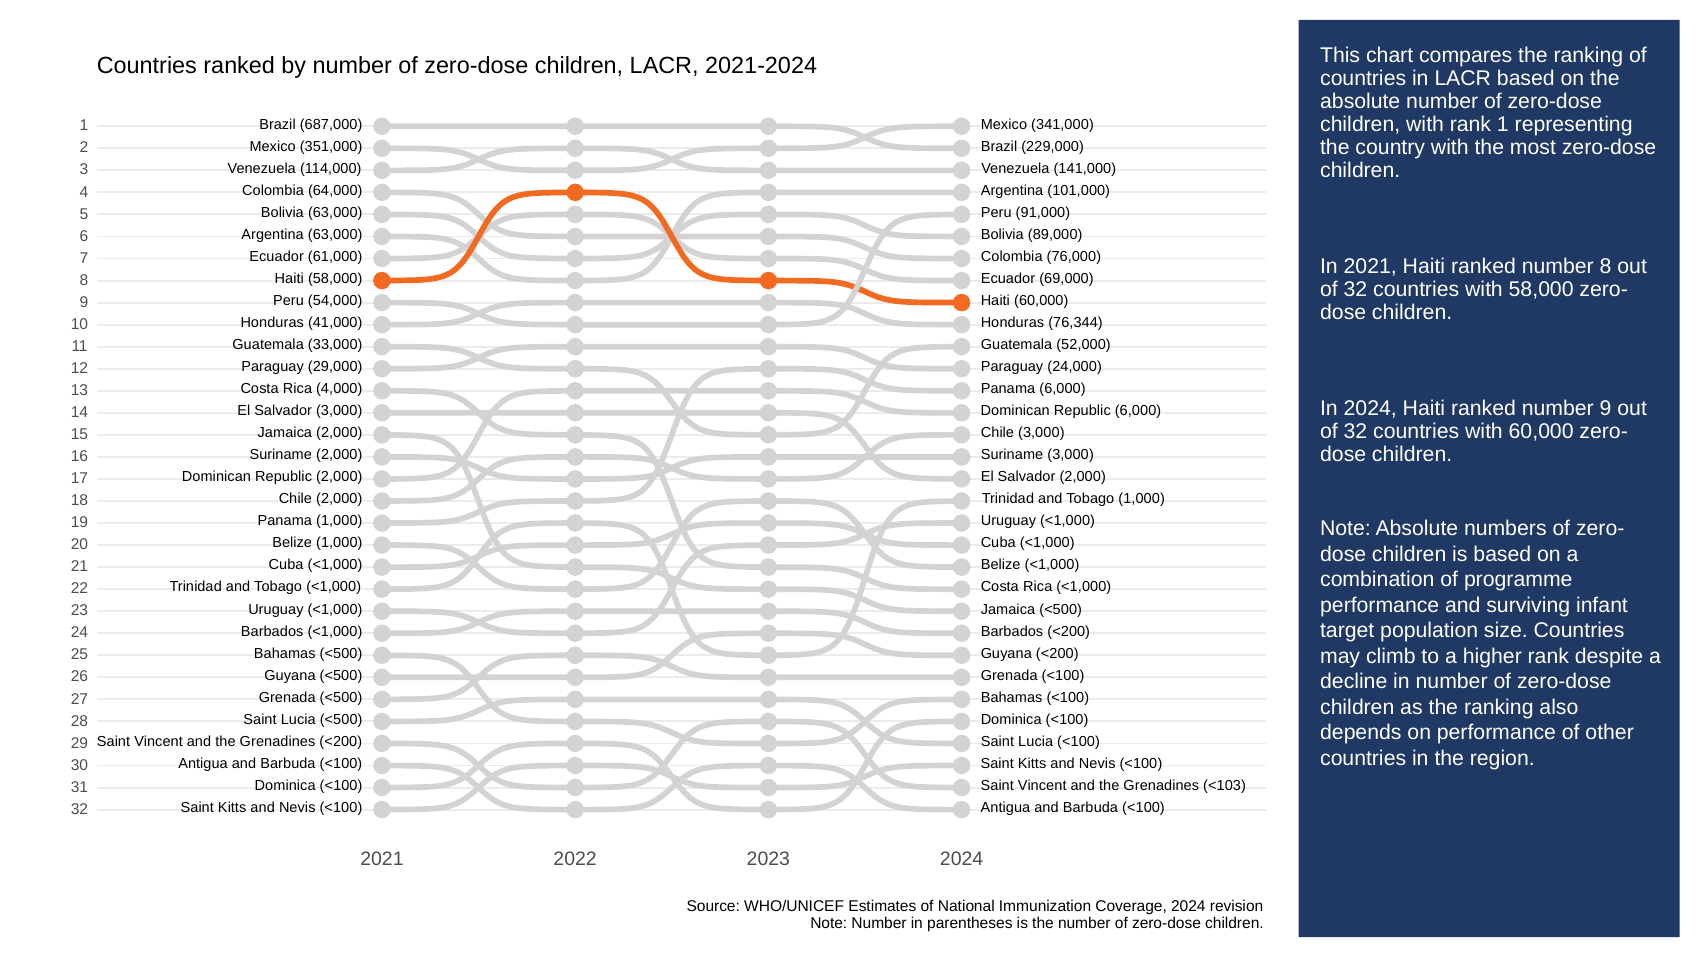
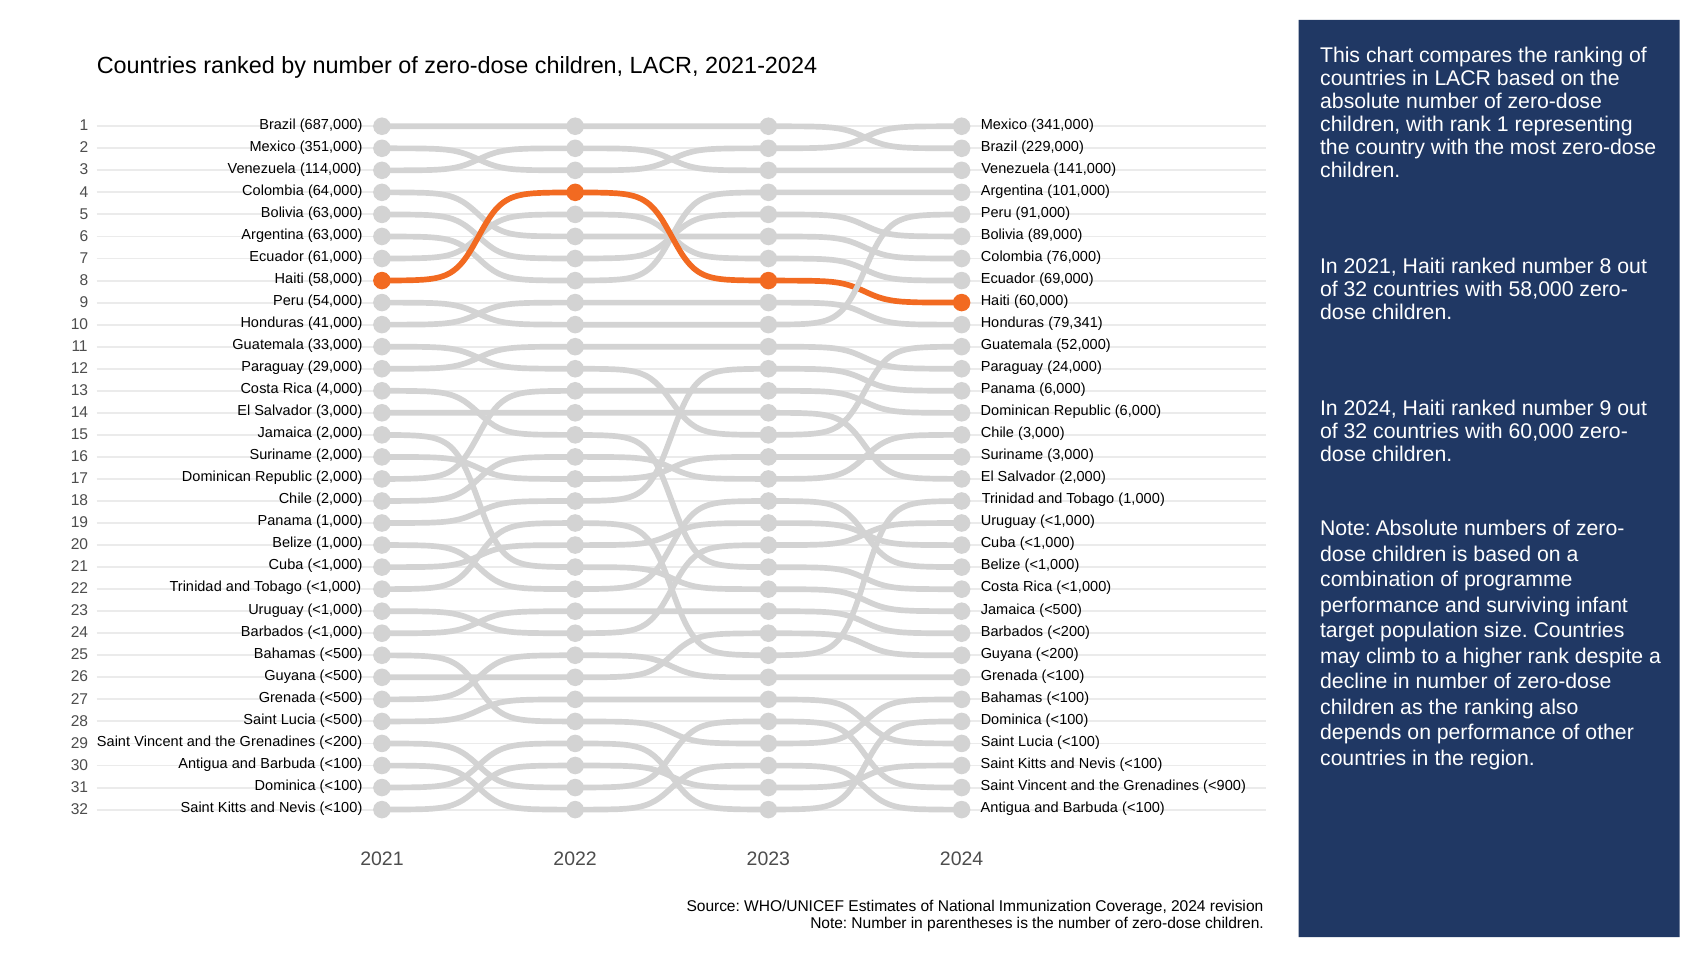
76,344: 76,344 -> 79,341 (1076, 323)
<103: <103 -> <900 (1225, 785)
